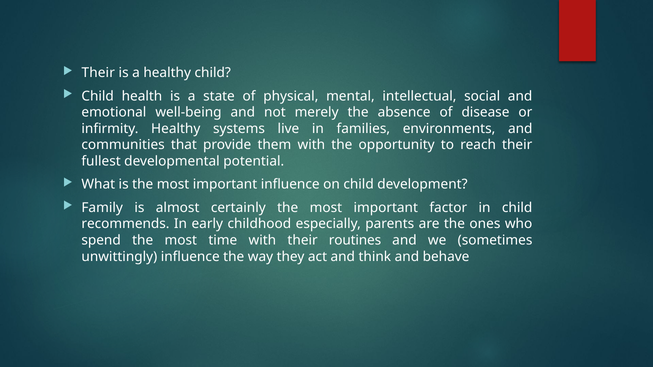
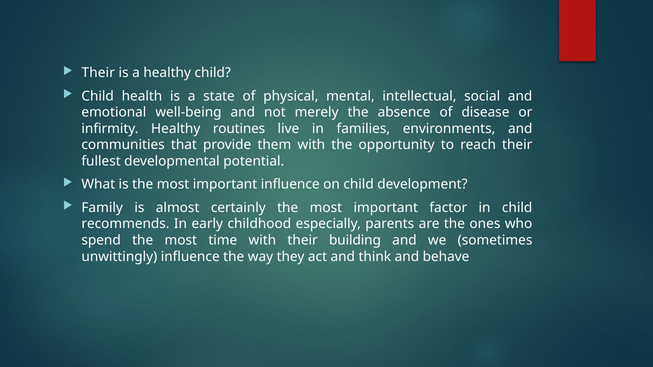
systems: systems -> routines (239, 129)
routines: routines -> building (355, 240)
